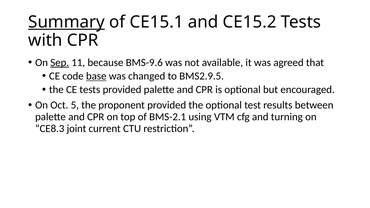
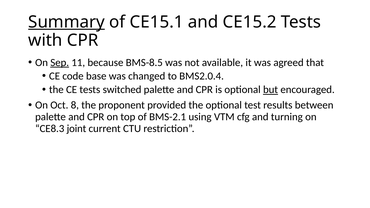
BMS-9.6: BMS-9.6 -> BMS-8.5 (144, 63)
base underline: present -> none (96, 76)
BMS2.9.5: BMS2.9.5 -> BMS2.0.4 (202, 76)
tests provided: provided -> switched (122, 90)
but underline: none -> present (271, 90)
5: 5 -> 8 (75, 105)
